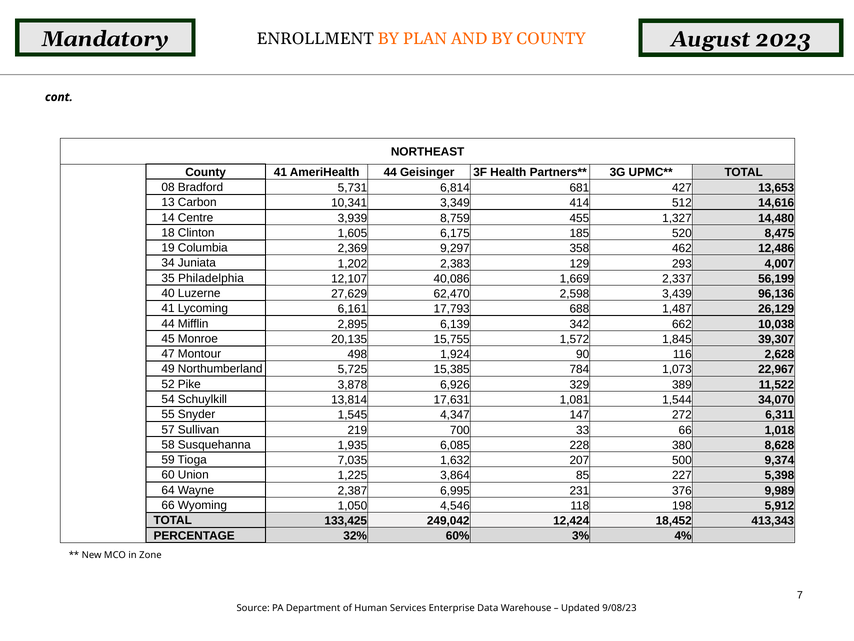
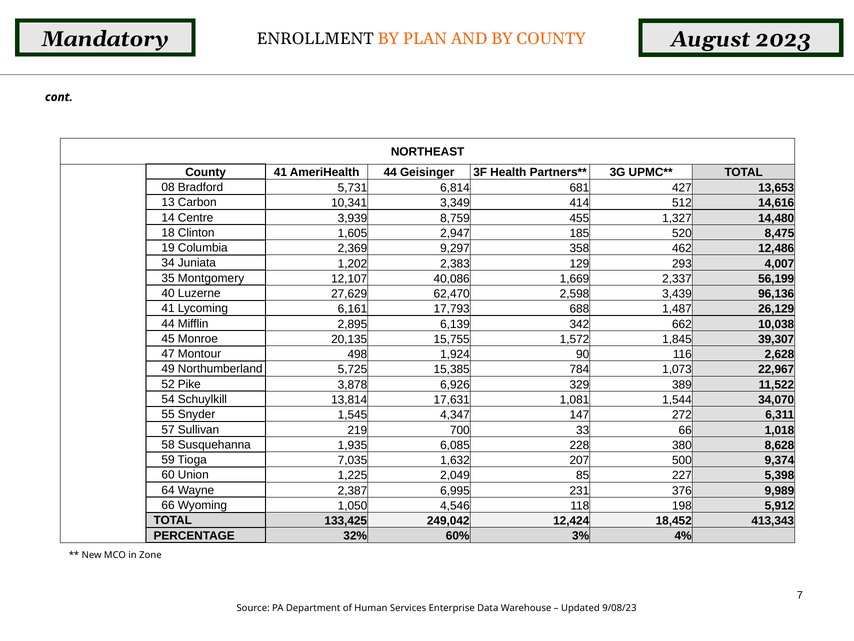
6,175: 6,175 -> 2,947 (455, 233)
Philadelphia: Philadelphia -> Montgomery (211, 278)
3,864: 3,864 -> 2,049 (455, 475)
